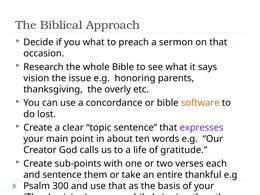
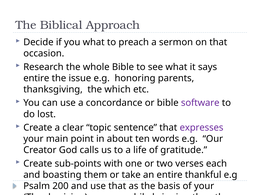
vision: vision -> entire (36, 78)
overly: overly -> which (118, 89)
software colour: orange -> purple (200, 103)
and sentence: sentence -> boasting (62, 175)
300: 300 -> 200 (61, 186)
